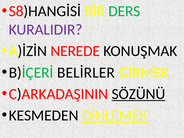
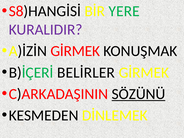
DERS: DERS -> YERE (124, 11)
A)İZİN NEREDE: NEREDE -> GİRMEK (75, 51)
DİNLEMEK underline: present -> none (115, 115)
